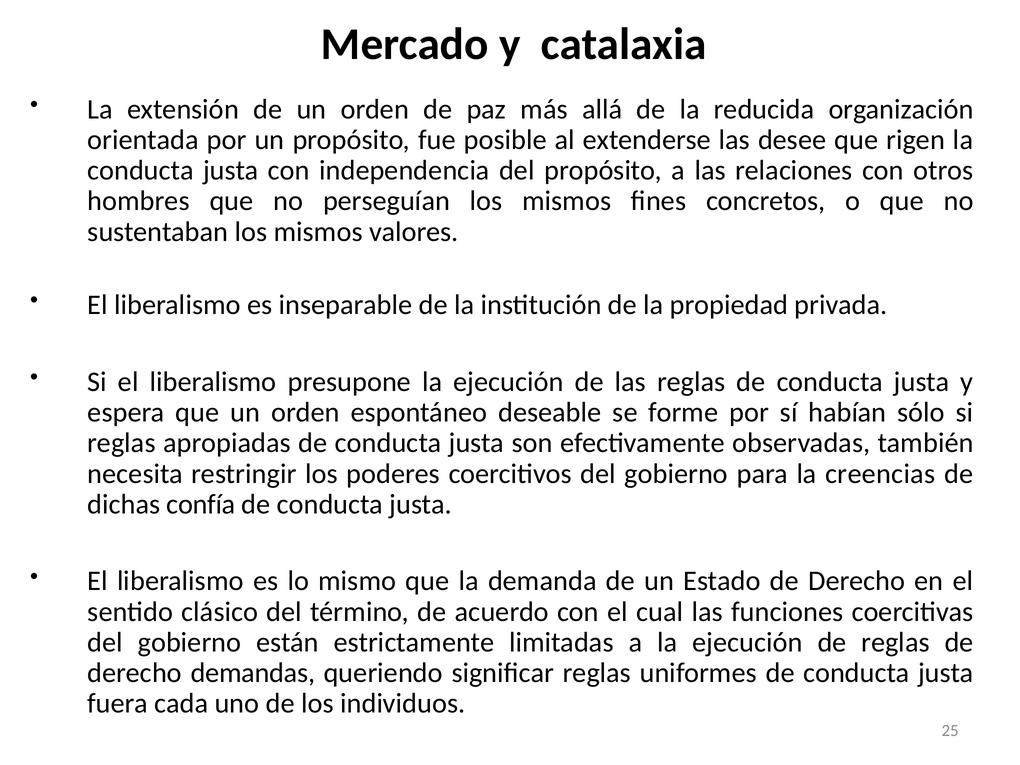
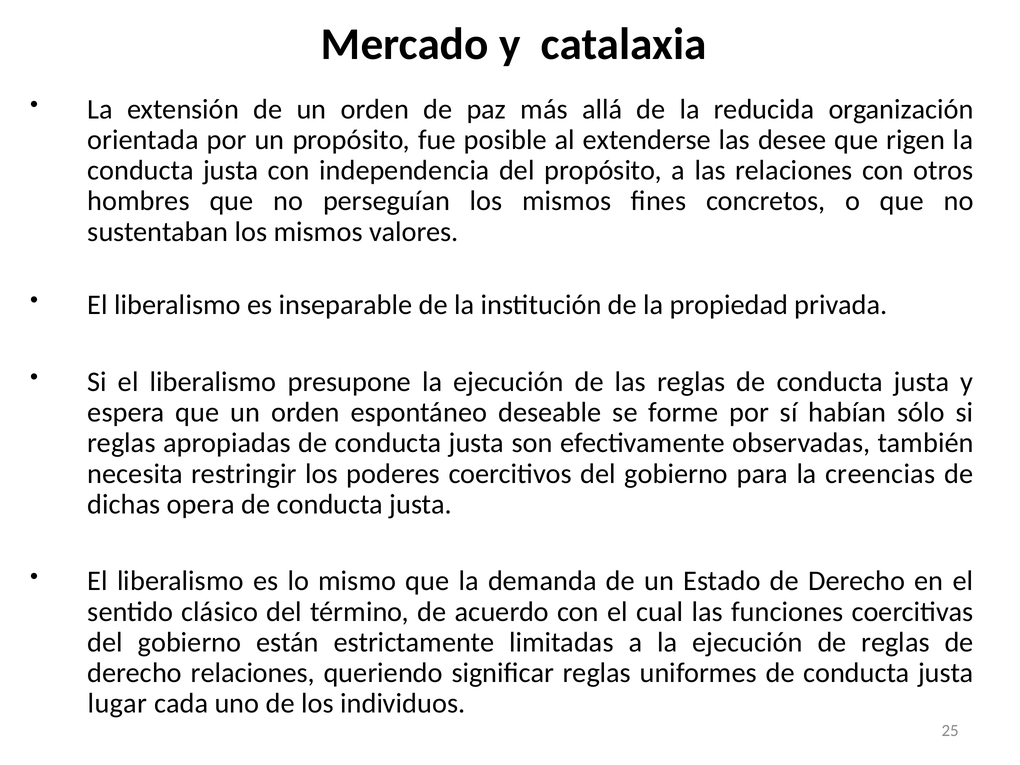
confía: confía -> opera (201, 504)
derecho demandas: demandas -> relaciones (253, 673)
fuera: fuera -> lugar (118, 704)
